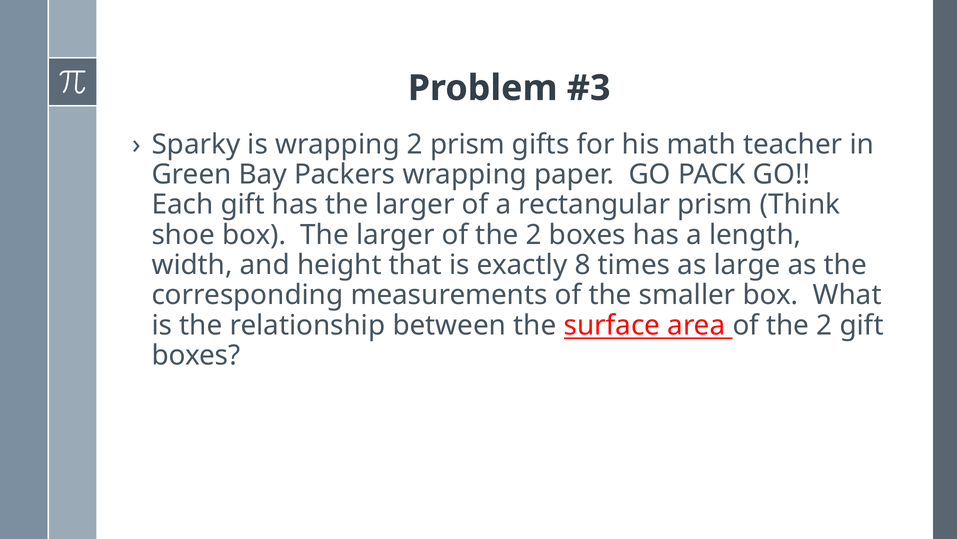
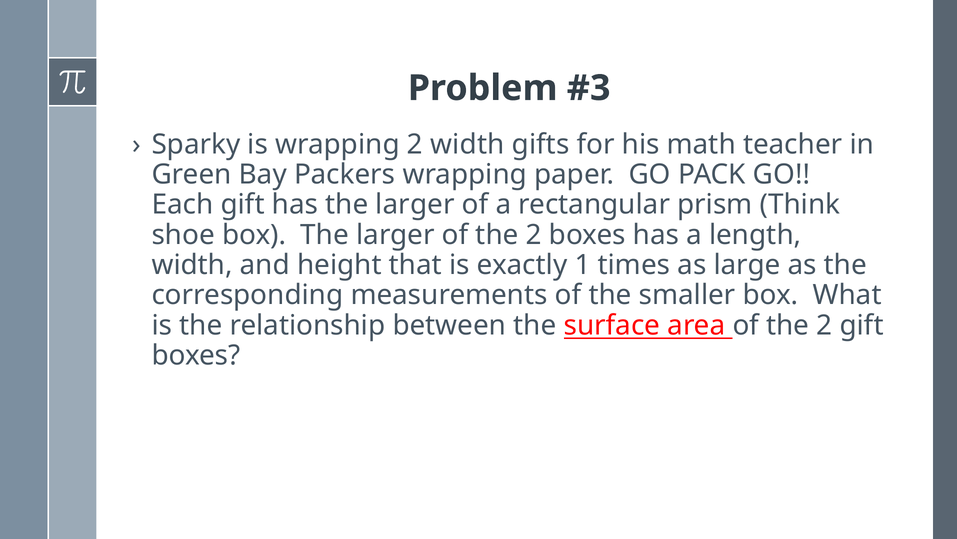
2 prism: prism -> width (467, 144)
8: 8 -> 1 (583, 265)
